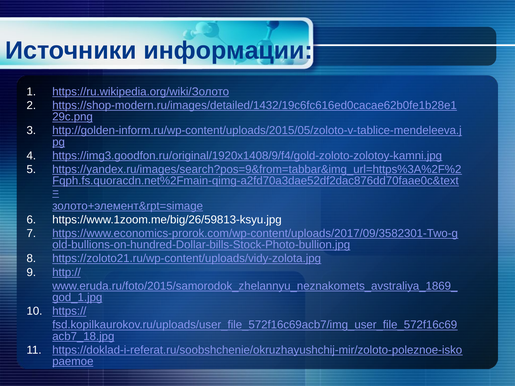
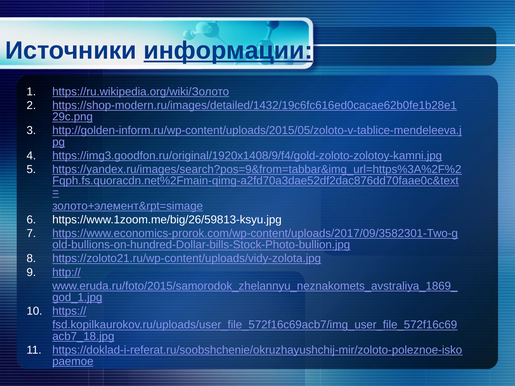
информации underline: none -> present (228, 51)
